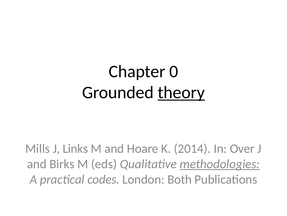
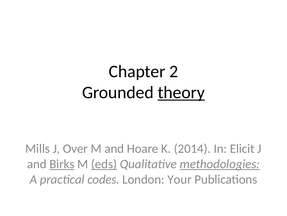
0: 0 -> 2 (174, 71)
Links: Links -> Over (75, 148)
Over: Over -> Elicit (242, 148)
Birks underline: none -> present (62, 164)
eds underline: none -> present (104, 164)
Both: Both -> Your (180, 179)
